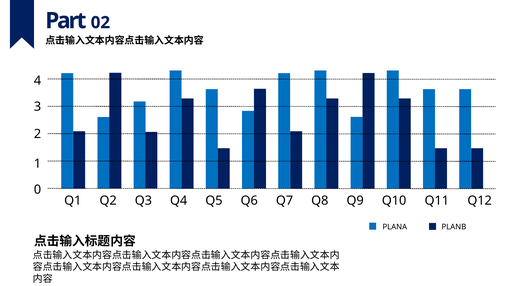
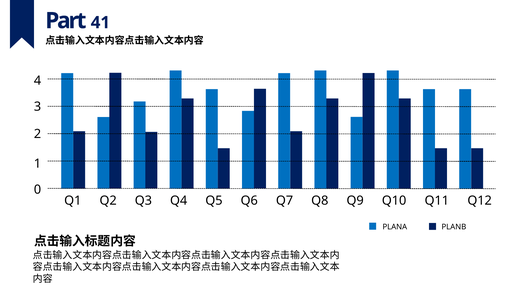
02: 02 -> 41 (100, 23)
